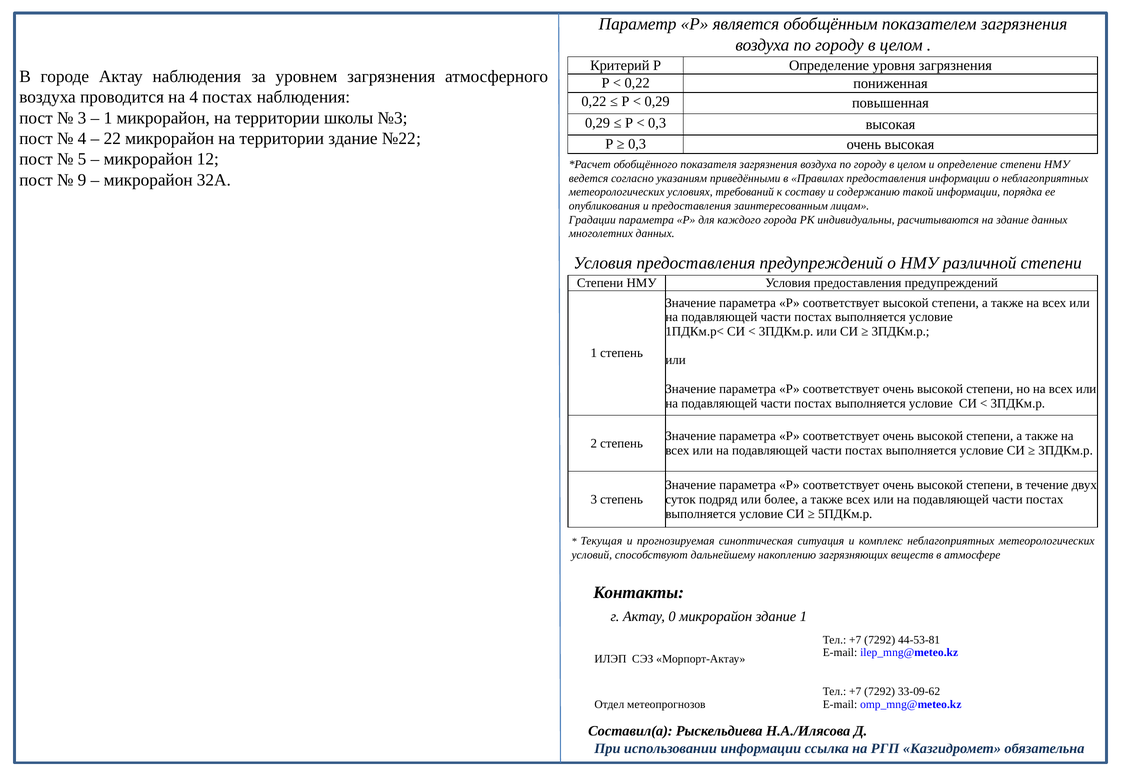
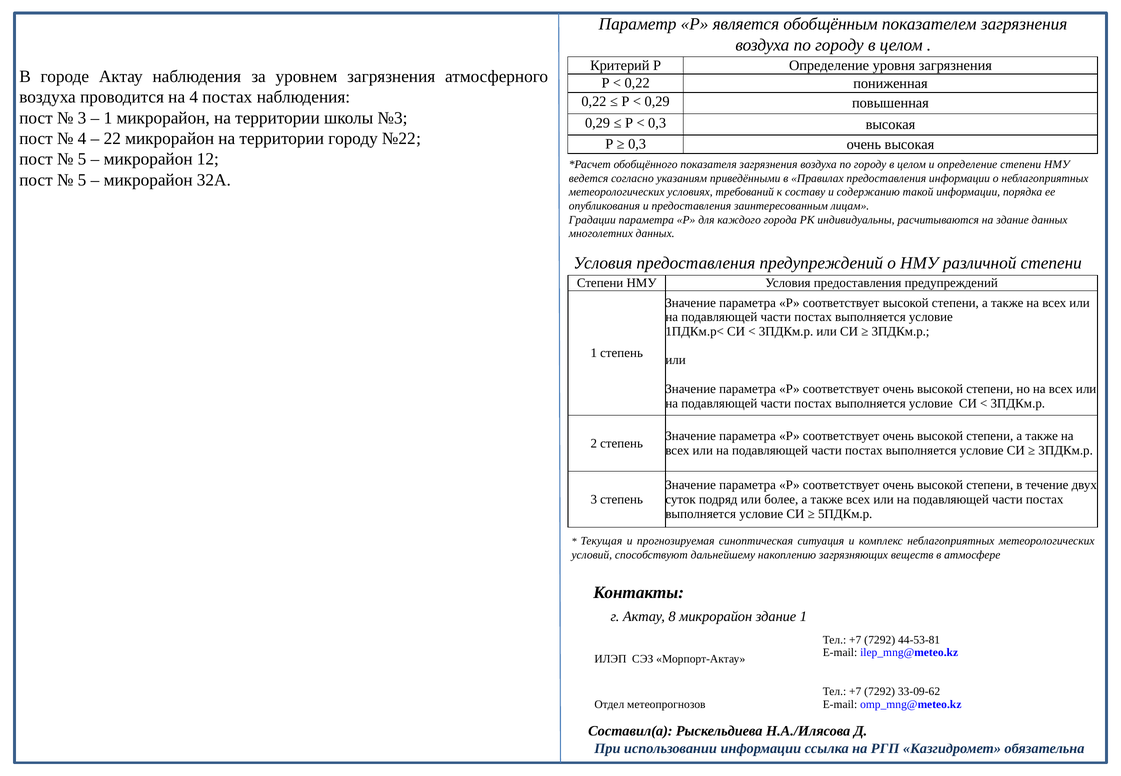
территории здание: здание -> городу (353, 139)
9: 9 -> 5 (82, 180)
0: 0 -> 8 (672, 617)
